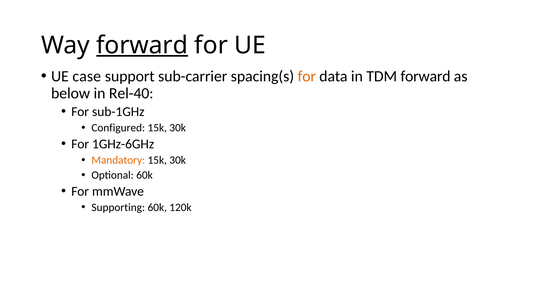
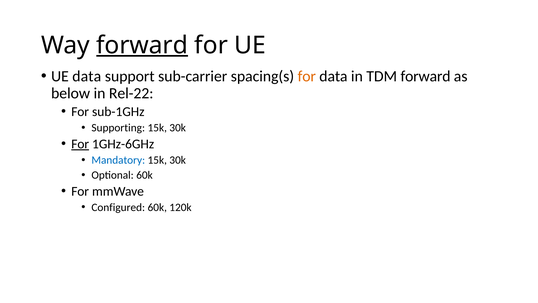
UE case: case -> data (87, 76)
Rel-40: Rel-40 -> Rel-22 (131, 93)
Configured: Configured -> Supporting (118, 128)
For underline: none -> present (80, 144)
Mandatory colour: orange -> blue (118, 160)
Supporting: Supporting -> Configured (118, 207)
